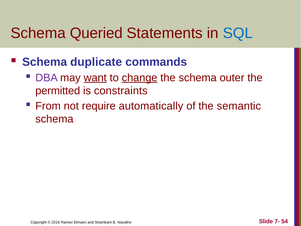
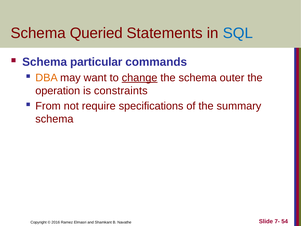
duplicate: duplicate -> particular (96, 62)
DBA colour: purple -> orange (47, 78)
want underline: present -> none (95, 78)
permitted: permitted -> operation (58, 91)
automatically: automatically -> specifications (151, 106)
semantic: semantic -> summary (239, 106)
